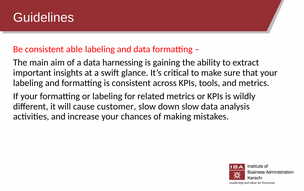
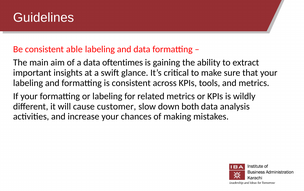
harnessing: harnessing -> oftentimes (123, 62)
down slow: slow -> both (190, 106)
